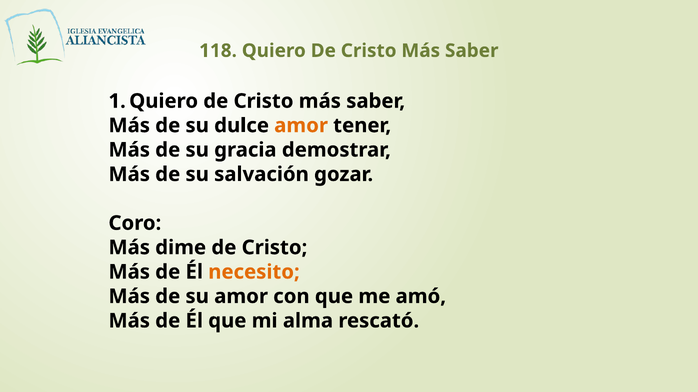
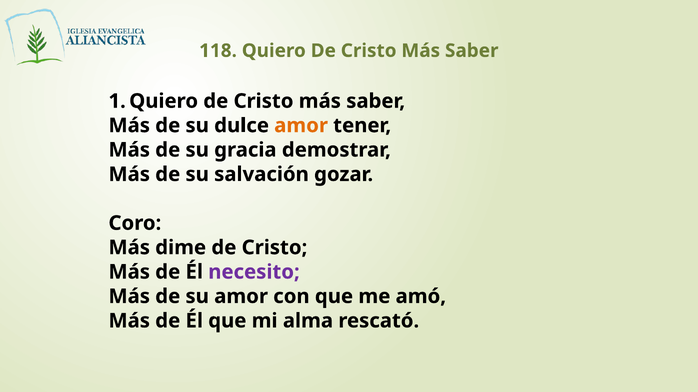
necesito colour: orange -> purple (254, 272)
